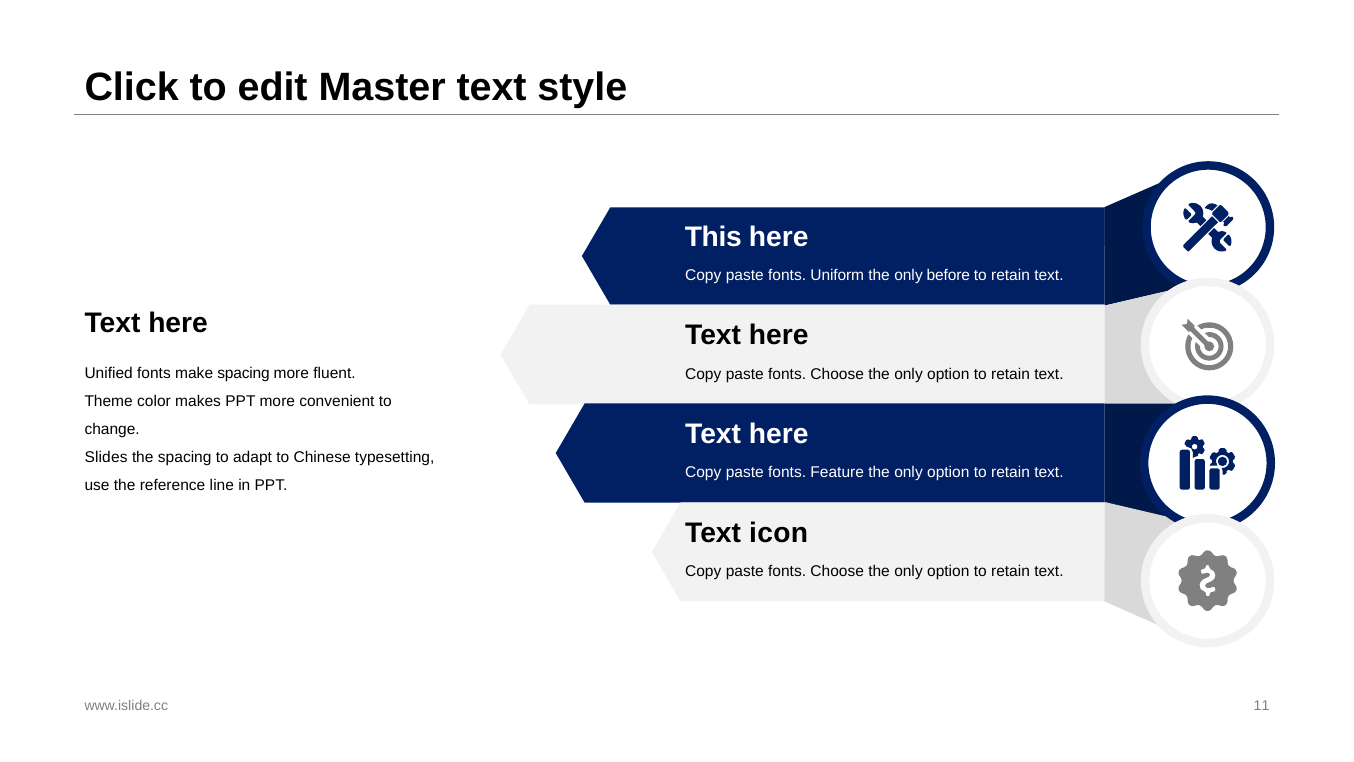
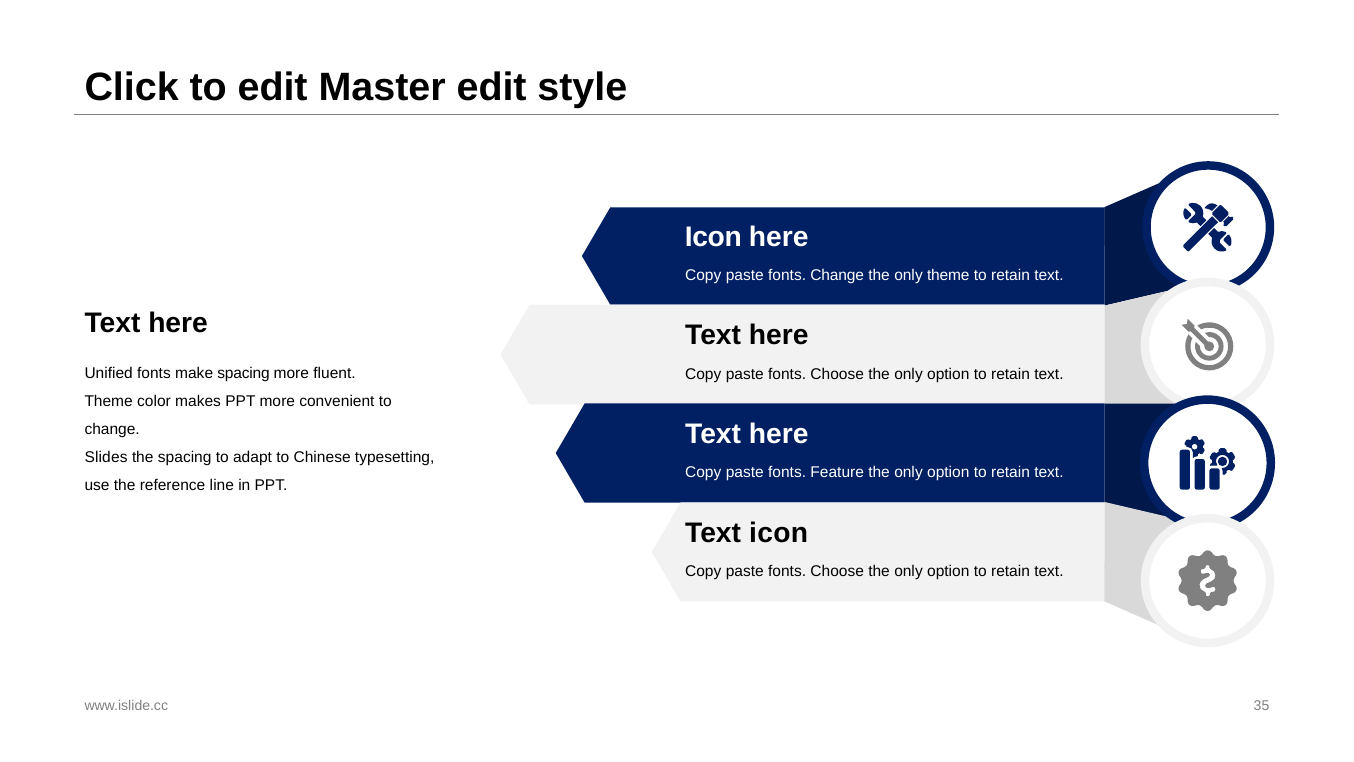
Master text: text -> edit (492, 88)
This: This -> Icon (713, 237)
fonts Uniform: Uniform -> Change (837, 275)
only before: before -> theme (948, 275)
11: 11 -> 35 (1262, 705)
